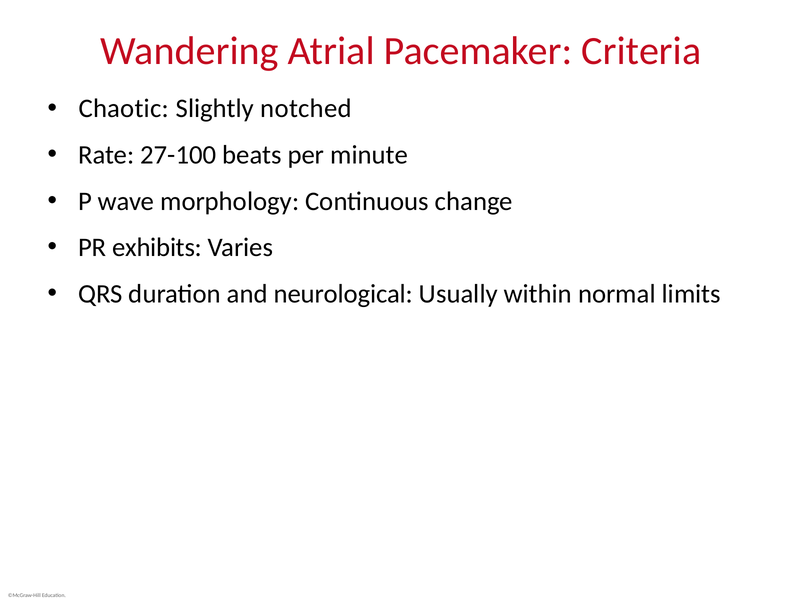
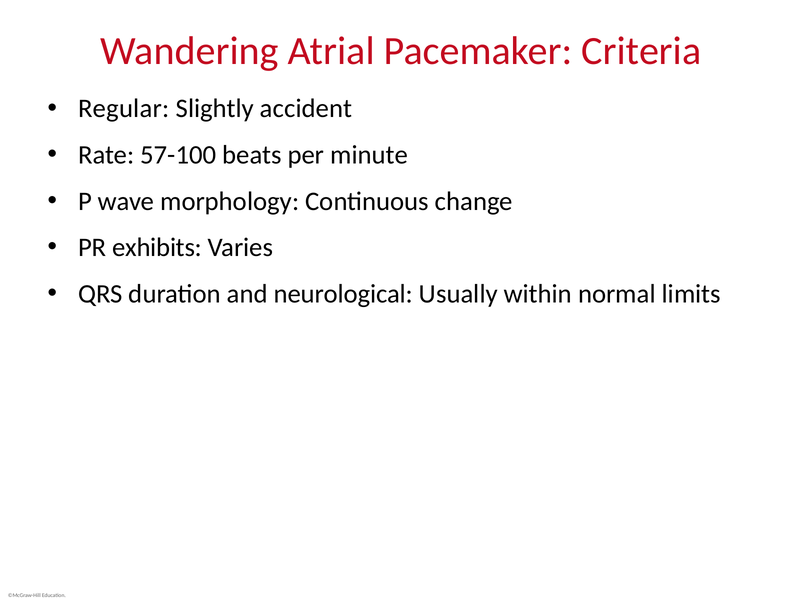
Chaotic: Chaotic -> Regular (124, 109)
notched: notched -> accident (306, 109)
27-100: 27-100 -> 57-100 (178, 155)
